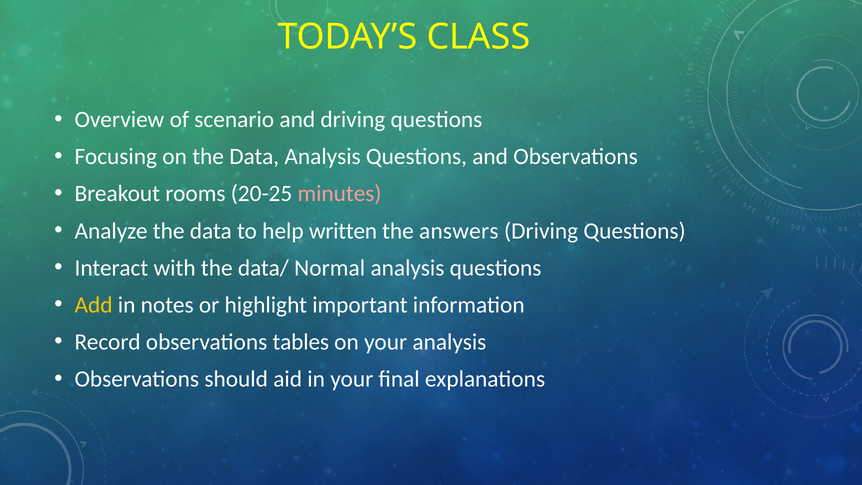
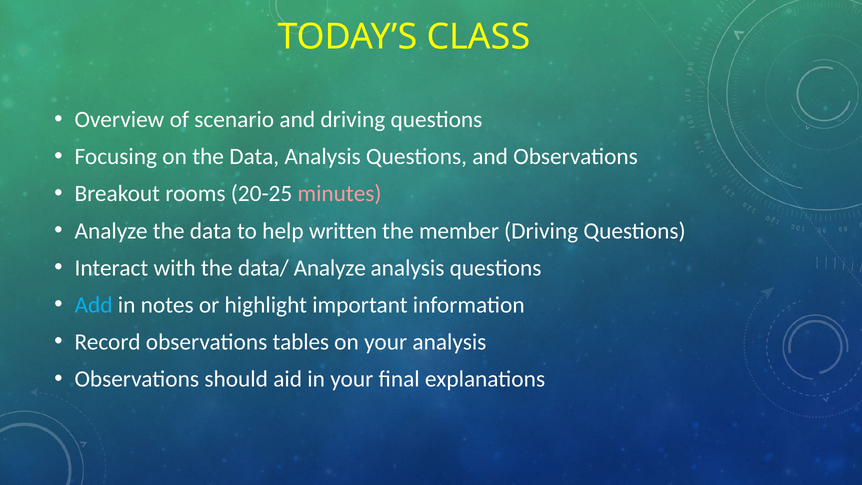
answers: answers -> member (459, 231)
data/ Normal: Normal -> Analyze (330, 268)
Add colour: yellow -> light blue (94, 305)
